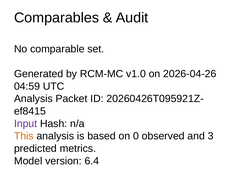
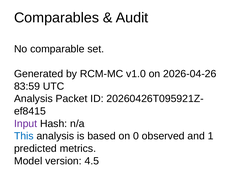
04:59: 04:59 -> 83:59 (27, 87)
This colour: orange -> blue (24, 136)
3: 3 -> 1 (211, 136)
6.4: 6.4 -> 4.5 (92, 161)
